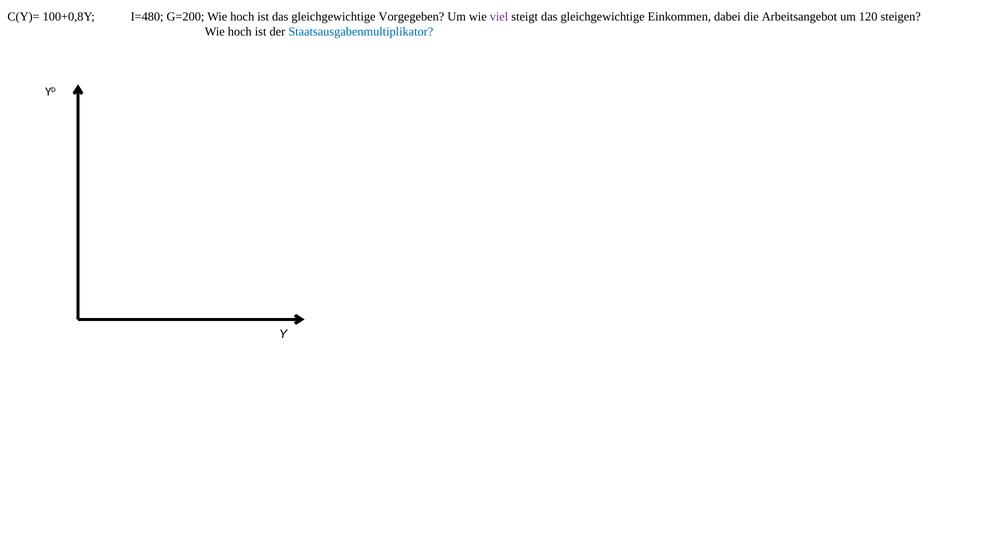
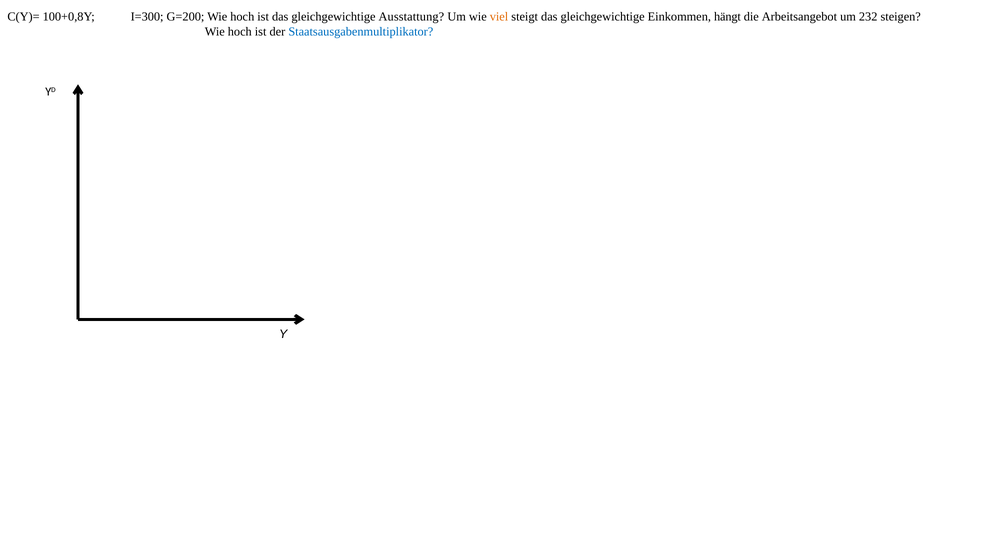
I=480: I=480 -> I=300 (147, 17)
Vorgegeben: Vorgegeben -> Ausstattung (411, 17)
viel colour: purple -> orange (499, 17)
dabei: dabei -> hängt (727, 17)
120: 120 -> 232 (868, 17)
